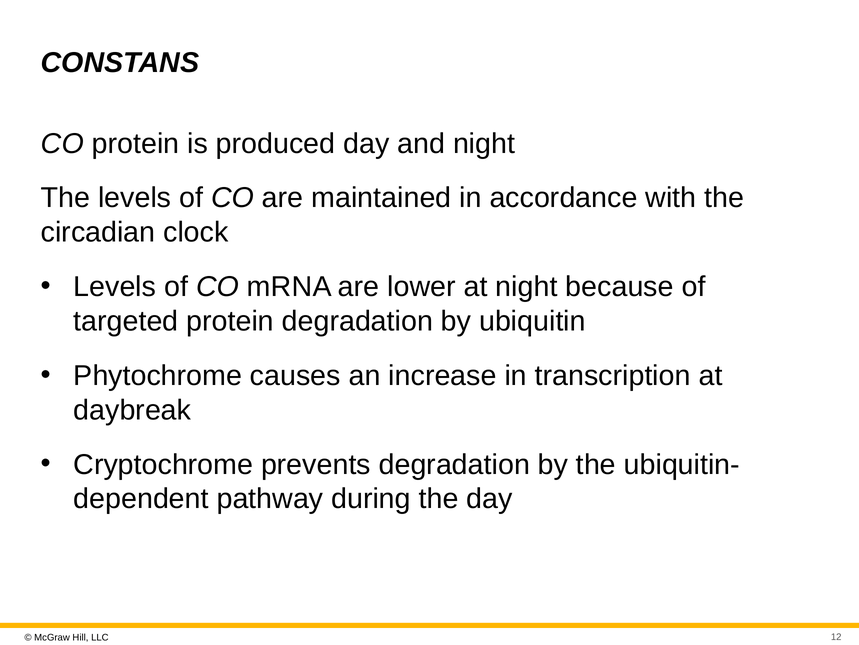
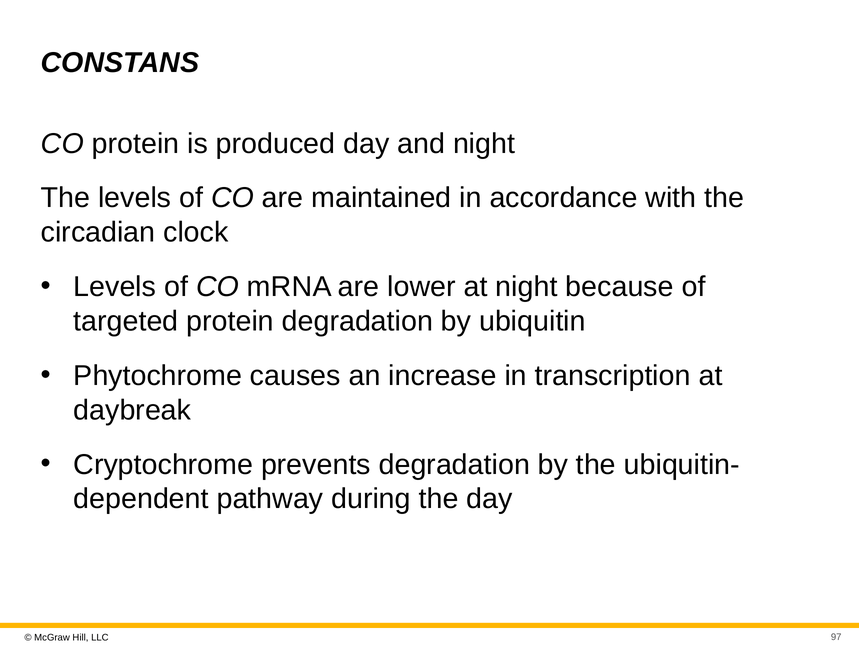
12: 12 -> 97 (836, 636)
